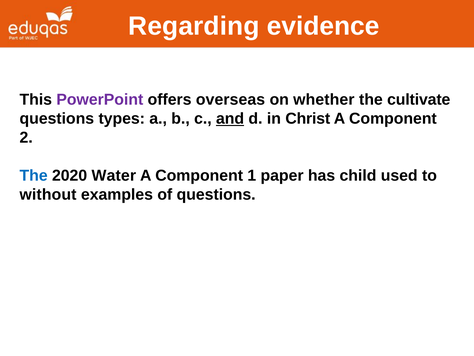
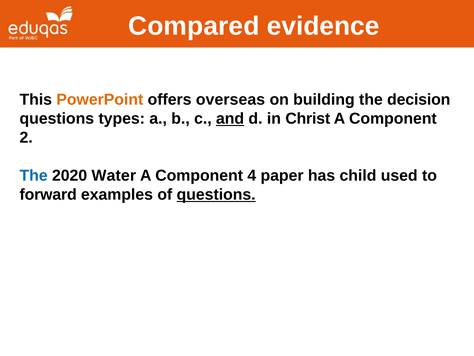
Regarding: Regarding -> Compared (194, 26)
PowerPoint colour: purple -> orange (100, 100)
whether: whether -> building (324, 100)
cultivate: cultivate -> decision (419, 100)
1: 1 -> 4 (252, 175)
without: without -> forward (48, 194)
questions underline: none -> present (216, 194)
